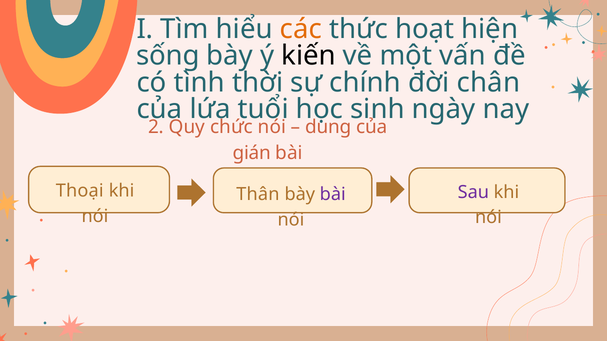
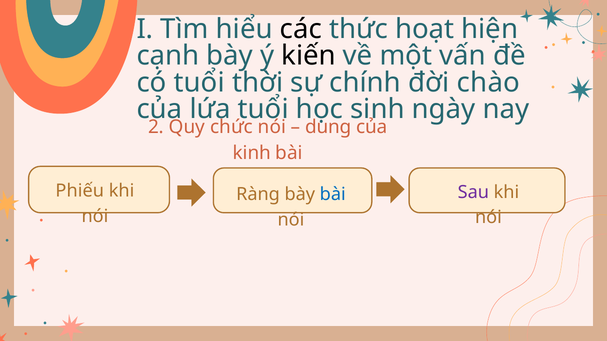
các colour: orange -> black (301, 29)
sống: sống -> cạnh (168, 56)
có tình: tình -> tuổi (199, 83)
chân: chân -> chào (488, 83)
gián: gián -> kinh (252, 153)
Thoại: Thoại -> Phiếu (80, 191)
Thân: Thân -> Ràng (258, 195)
bài colour: purple -> blue (333, 195)
